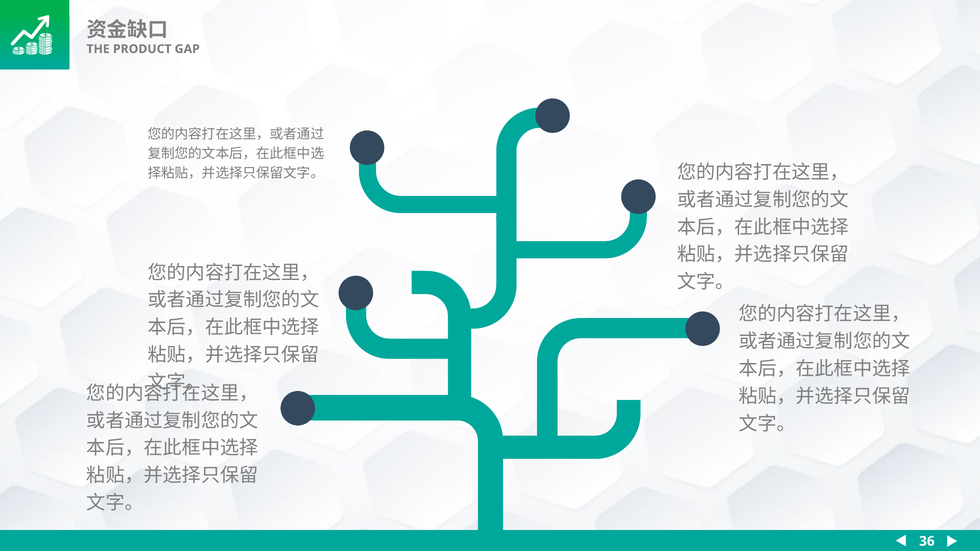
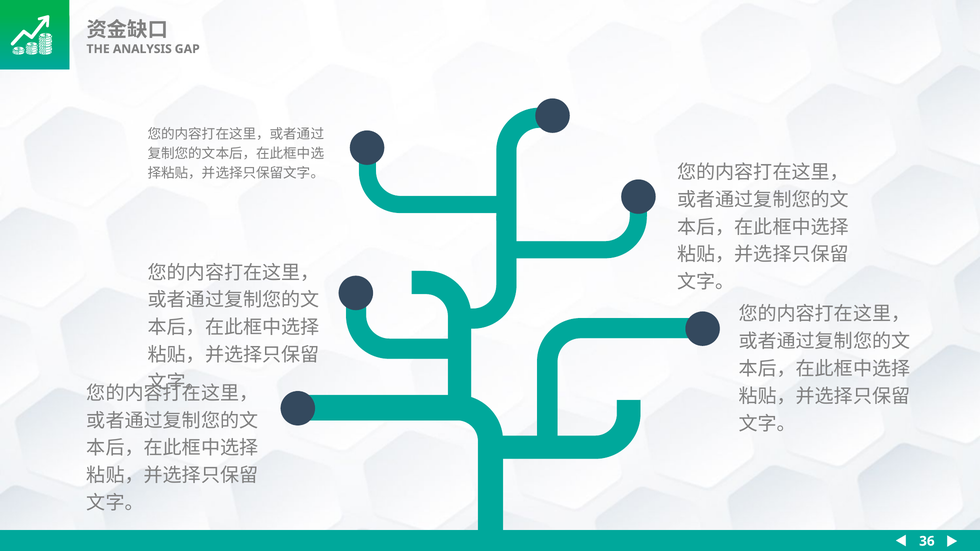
PRODUCT: PRODUCT -> ANALYSIS (142, 49)
